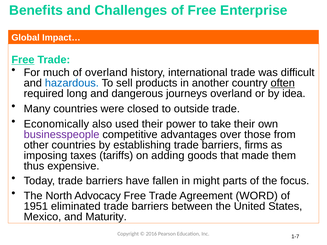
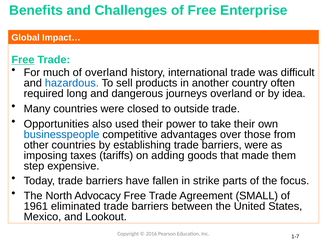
often underline: present -> none (283, 83)
Economically: Economically -> Opportunities (56, 124)
businesspeople colour: purple -> blue (62, 135)
barriers firms: firms -> were (256, 145)
thus: thus -> step (34, 166)
might: might -> strike (206, 181)
WORD: WORD -> SMALL (257, 196)
1951: 1951 -> 1961 (36, 206)
Maturity: Maturity -> Lookout (106, 217)
